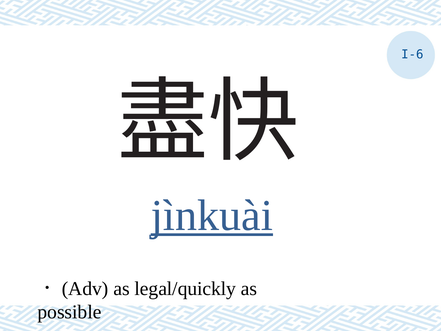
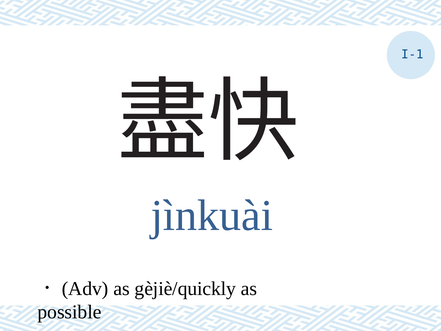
I-6: I-6 -> I-1 (412, 54)
jìnkuài underline: present -> none (212, 215)
legal/quickly: legal/quickly -> gèjiè/quickly (185, 288)
